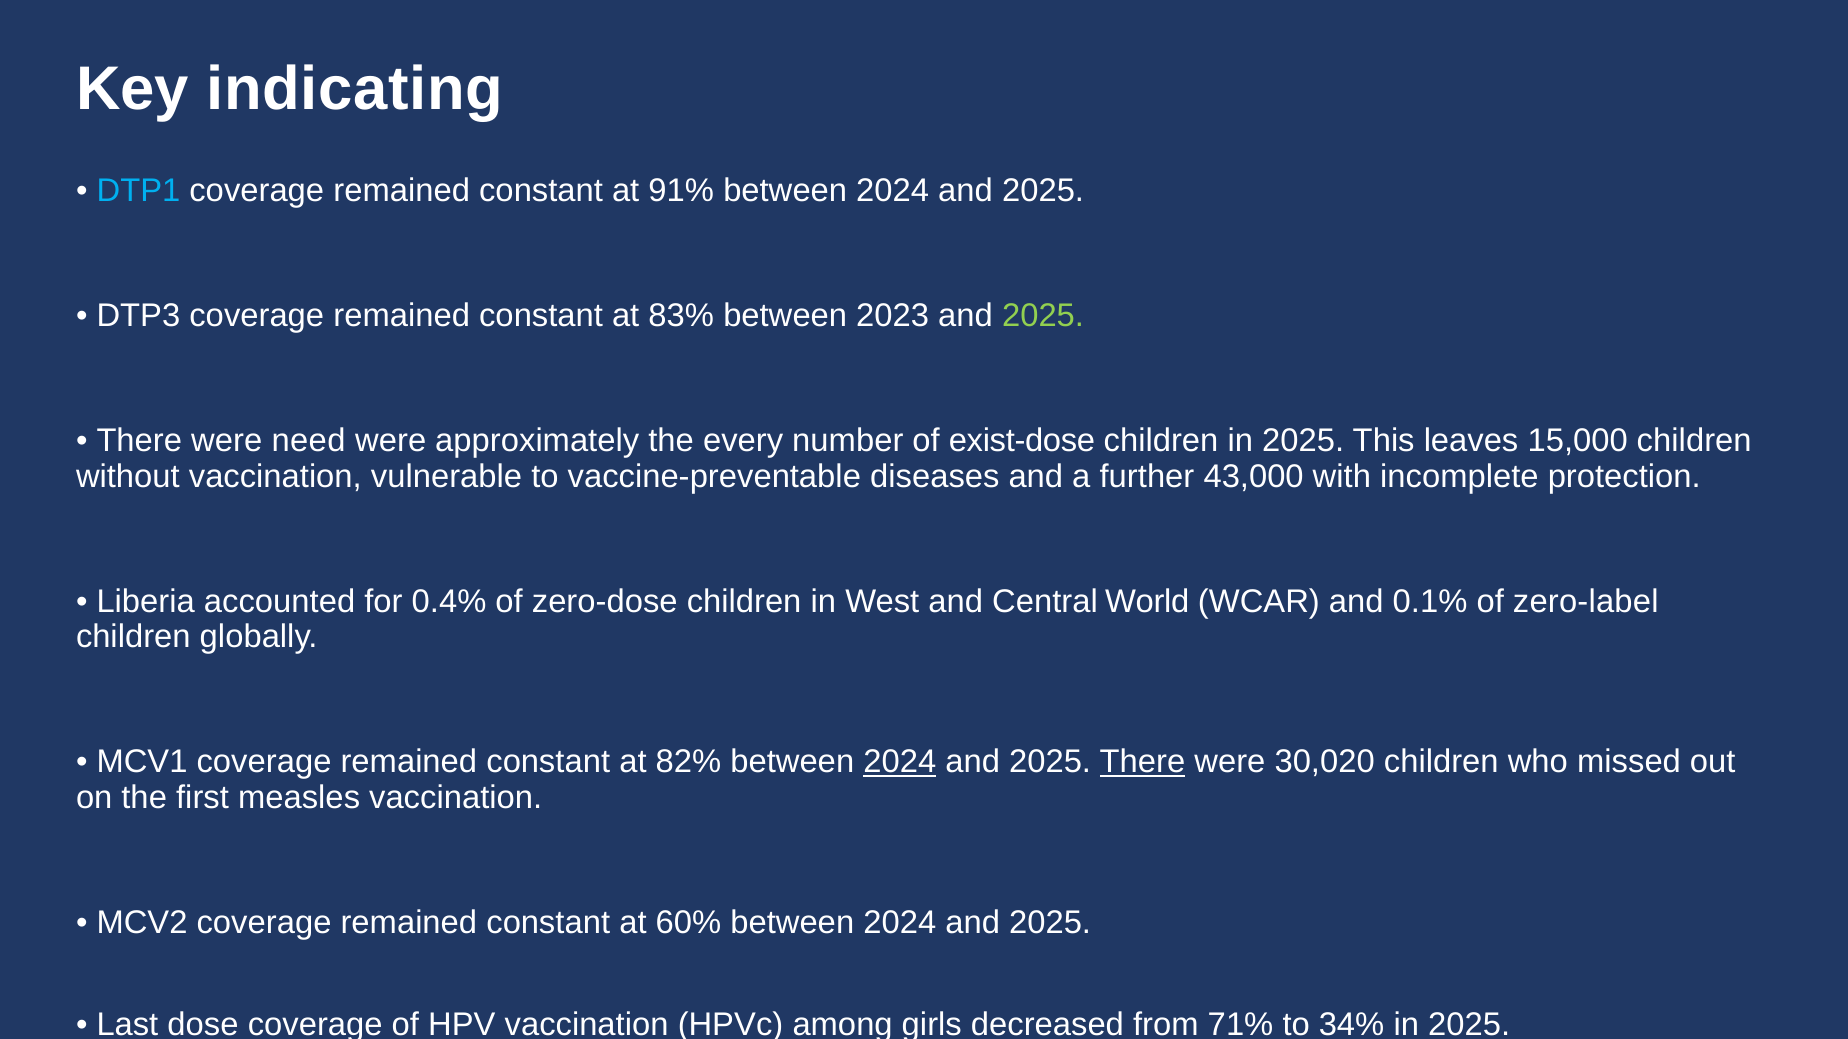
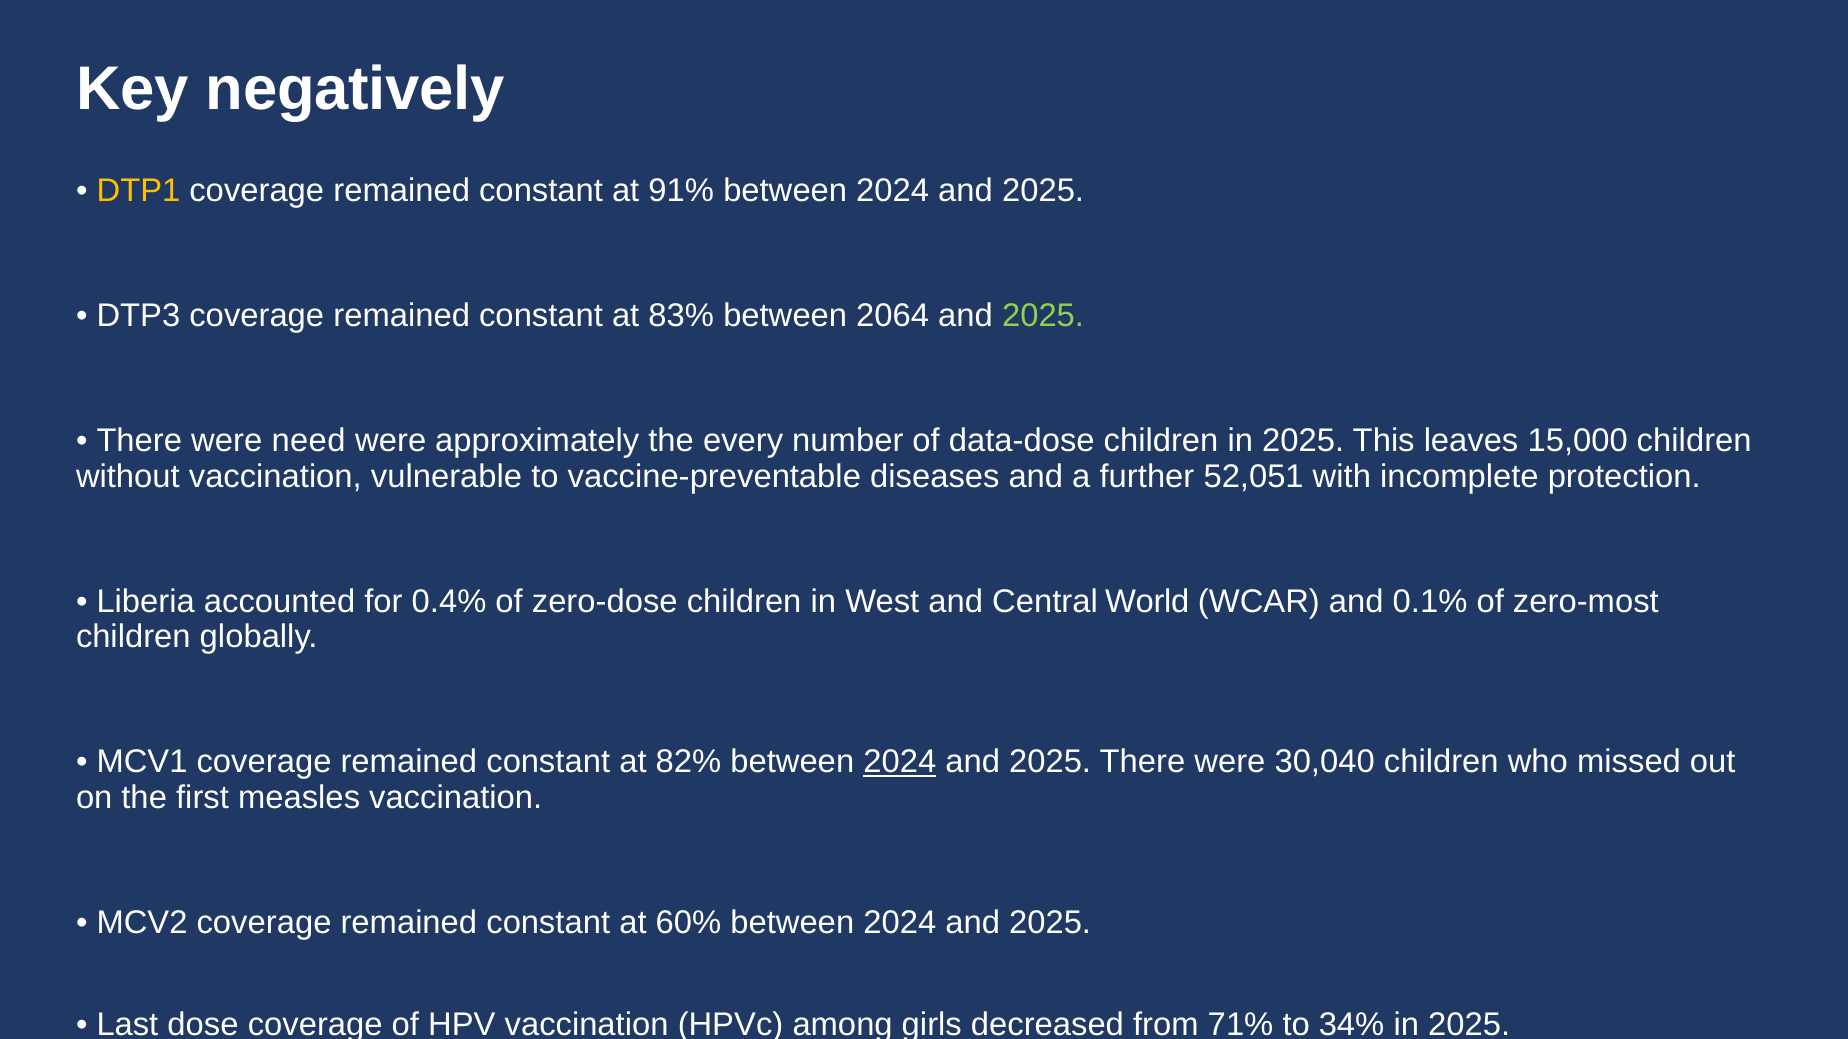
indicating: indicating -> negatively (355, 90)
DTP1 colour: light blue -> yellow (138, 191)
2023: 2023 -> 2064 (893, 316)
exist-dose: exist-dose -> data-dose (1022, 441)
43,000: 43,000 -> 52,051 (1254, 477)
zero-label: zero-label -> zero-most (1586, 602)
There underline: present -> none (1143, 762)
30,020: 30,020 -> 30,040 (1325, 762)
